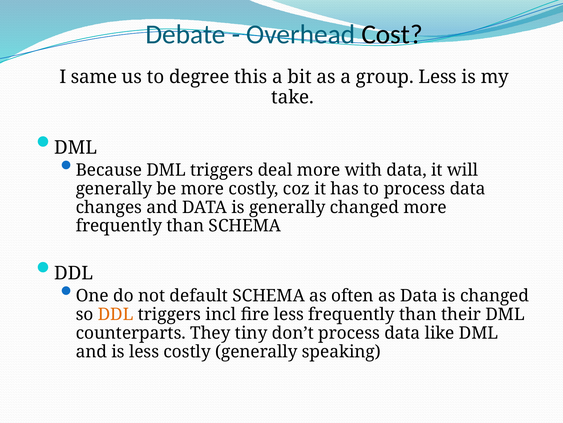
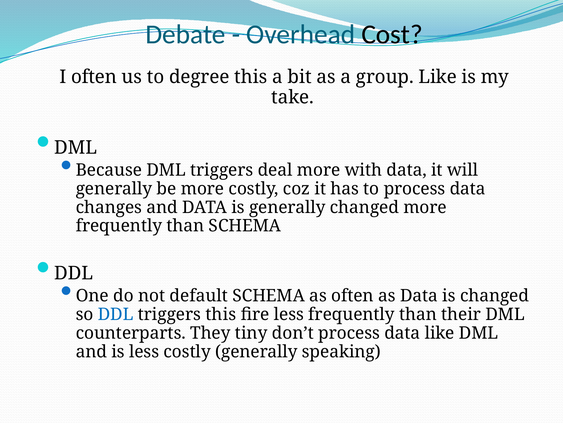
I same: same -> often (94, 77)
group Less: Less -> Like (438, 77)
DDL colour: orange -> blue (116, 314)
triggers incl: incl -> this (221, 314)
